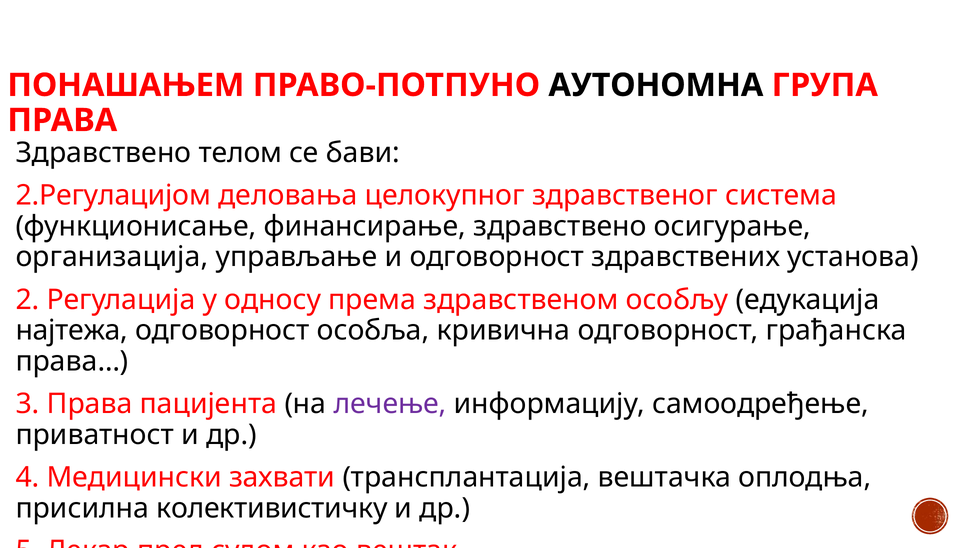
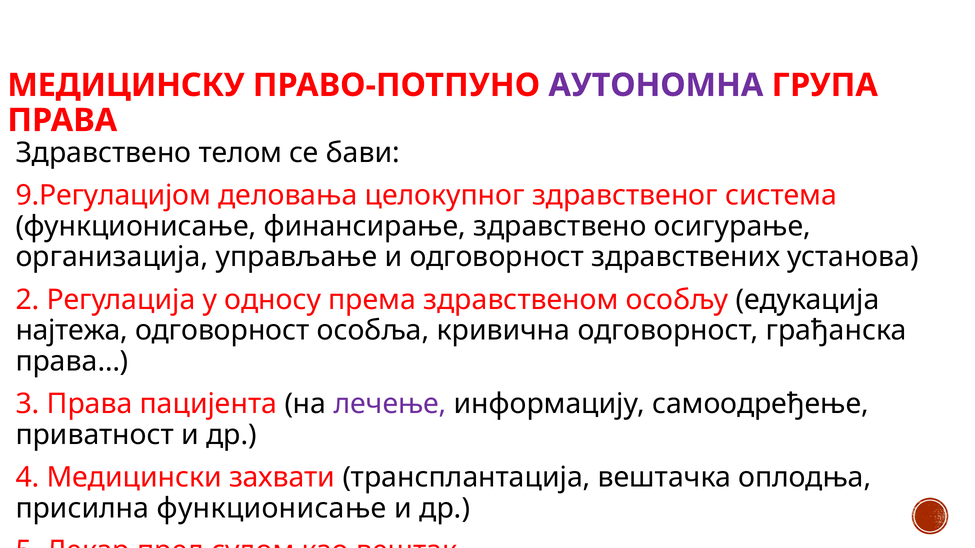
ПОНАШАЊЕМ: ПОНАШАЊЕМ -> МЕДИЦИНСКУ (126, 85)
АУТОНОМНА colour: black -> purple (656, 85)
2.Регулацијом: 2.Регулацијом -> 9.Регулацијом (113, 196)
присилна колективистичку: колективистичку -> функционисање (272, 509)
